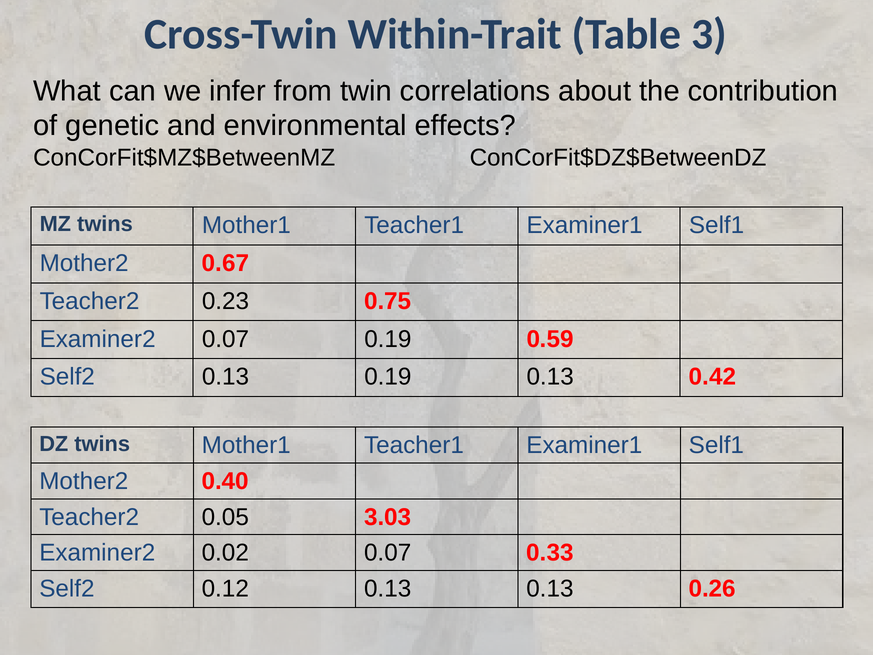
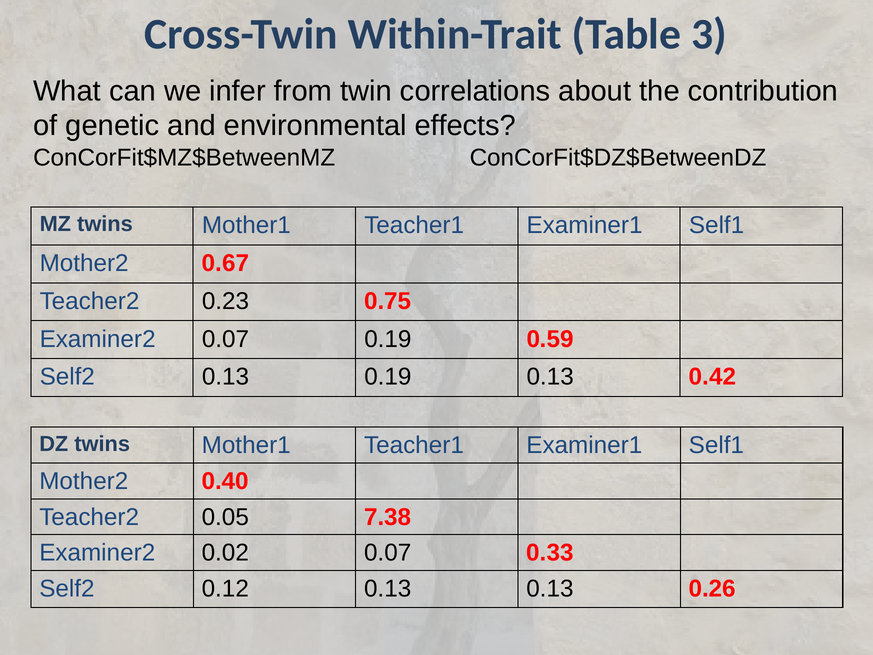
3.03: 3.03 -> 7.38 (388, 517)
